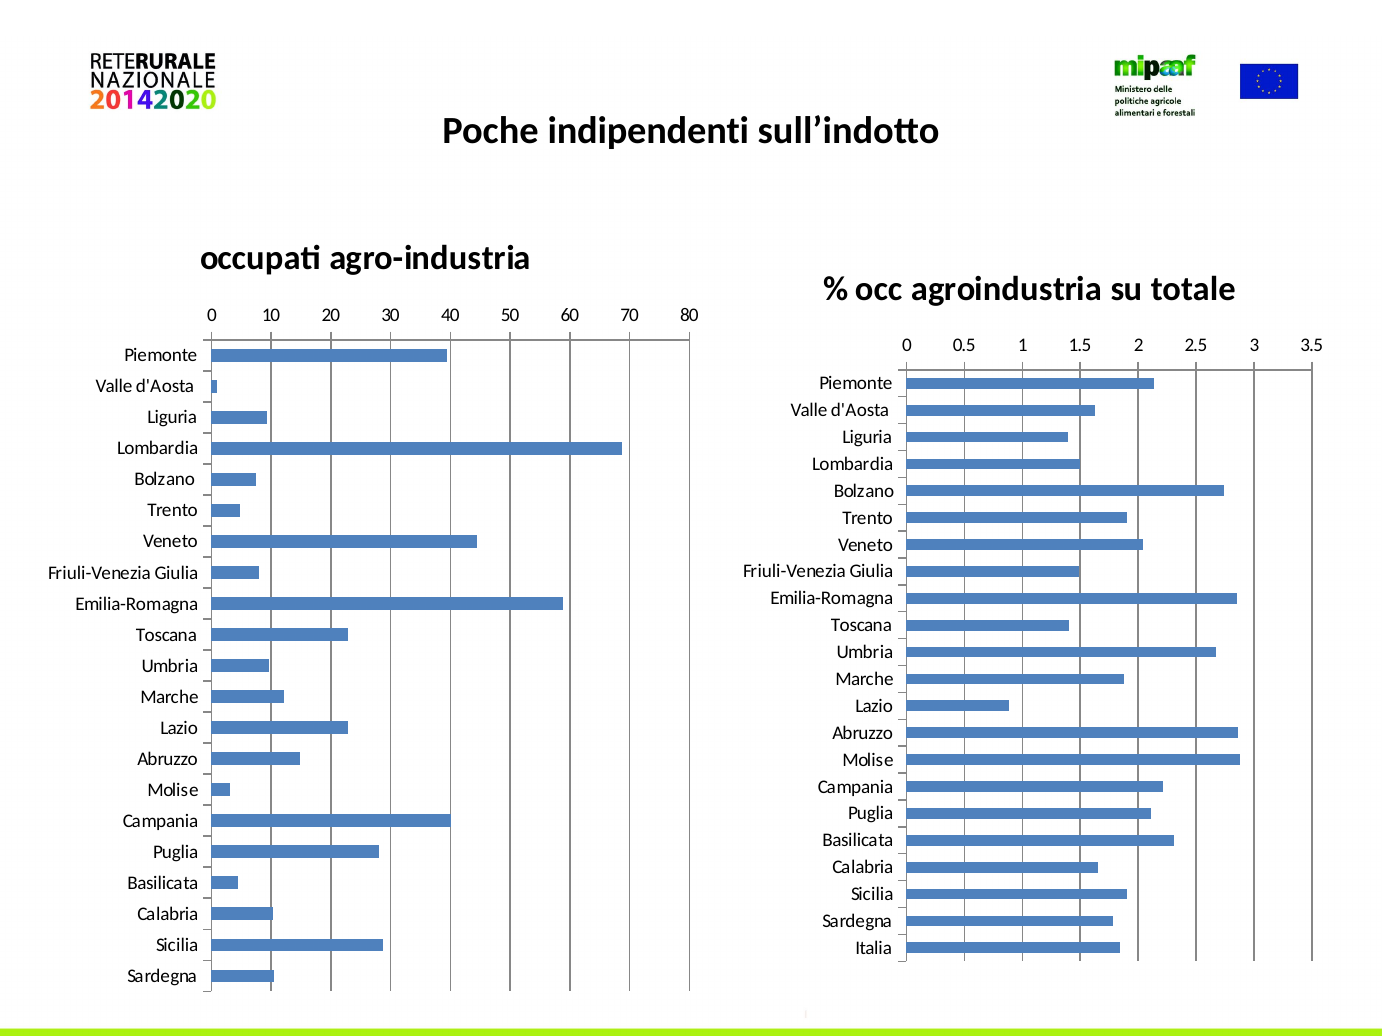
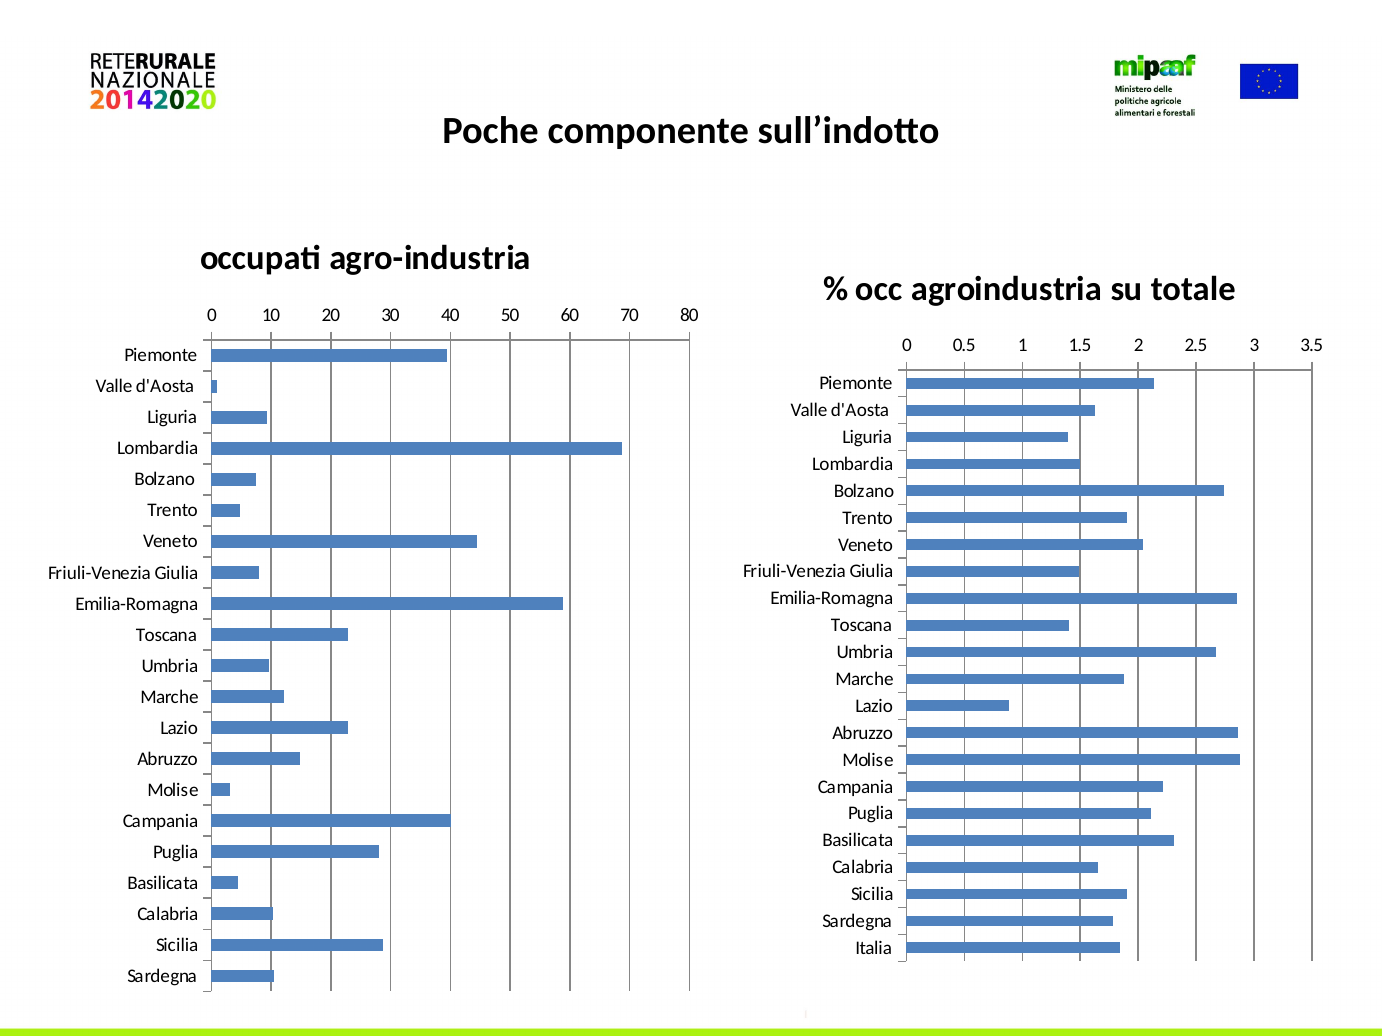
indipendenti: indipendenti -> componente (648, 131)
